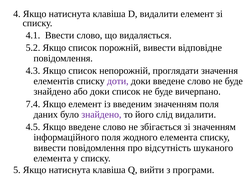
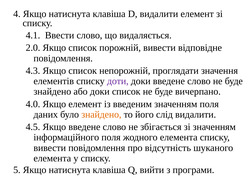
5.2: 5.2 -> 2.0 (33, 48)
7.4: 7.4 -> 4.0 (33, 104)
знайдено colour: purple -> orange (101, 114)
